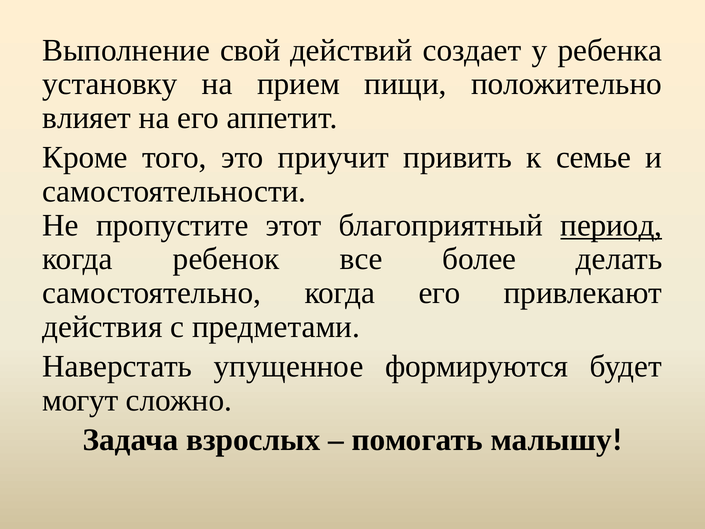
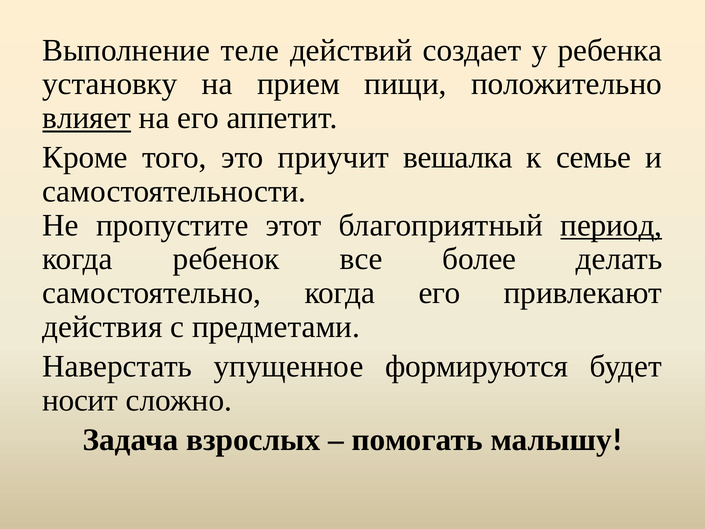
свой: свой -> теле (250, 50)
влияет underline: none -> present (87, 118)
привить: привить -> вешалка (458, 157)
могут: могут -> носит (80, 400)
